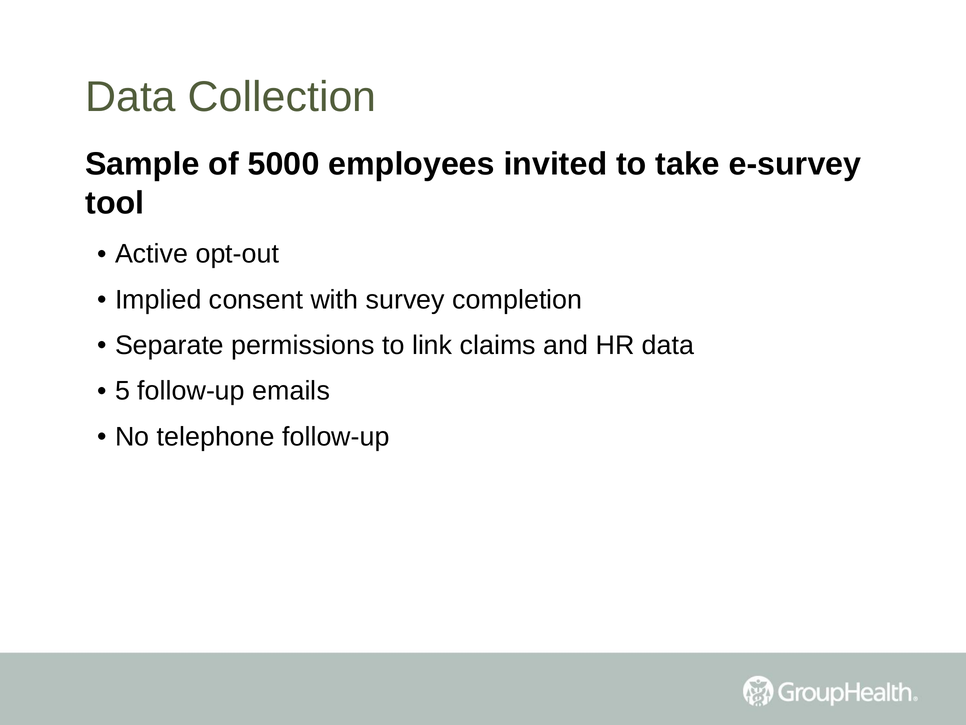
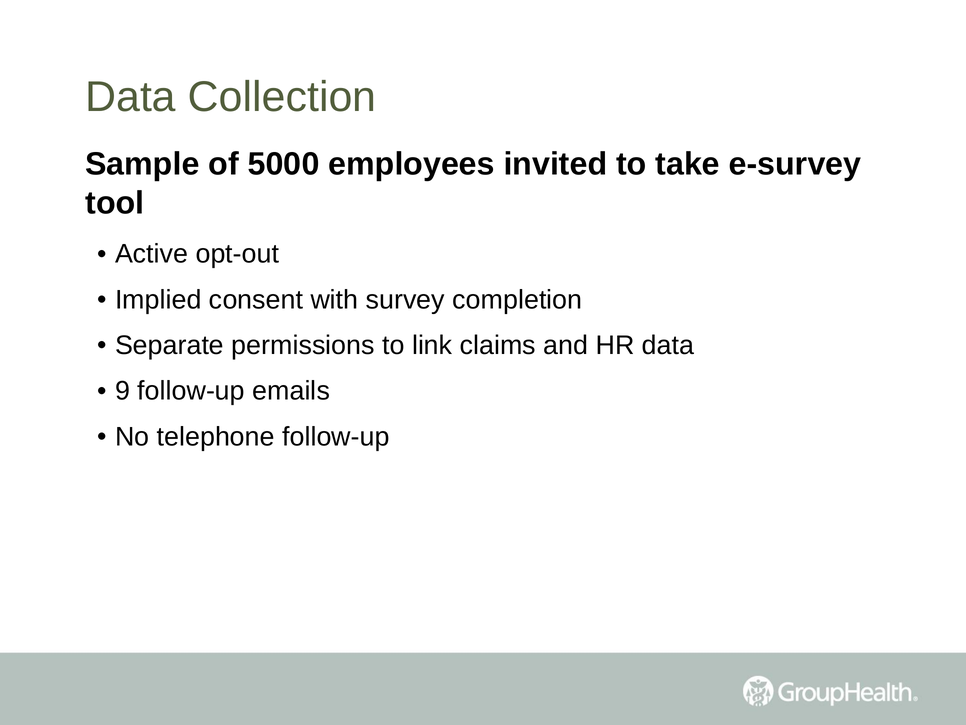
5: 5 -> 9 (123, 391)
